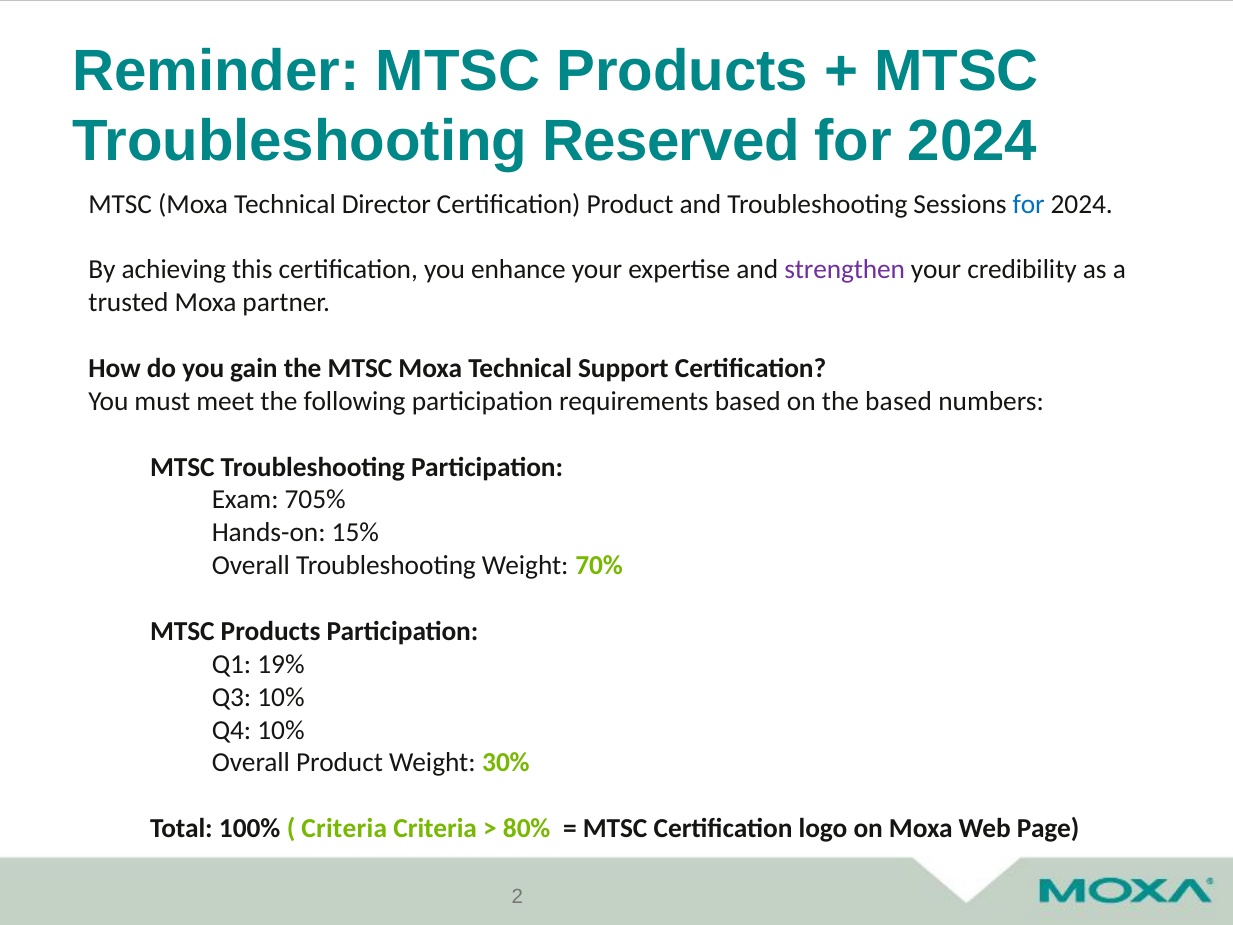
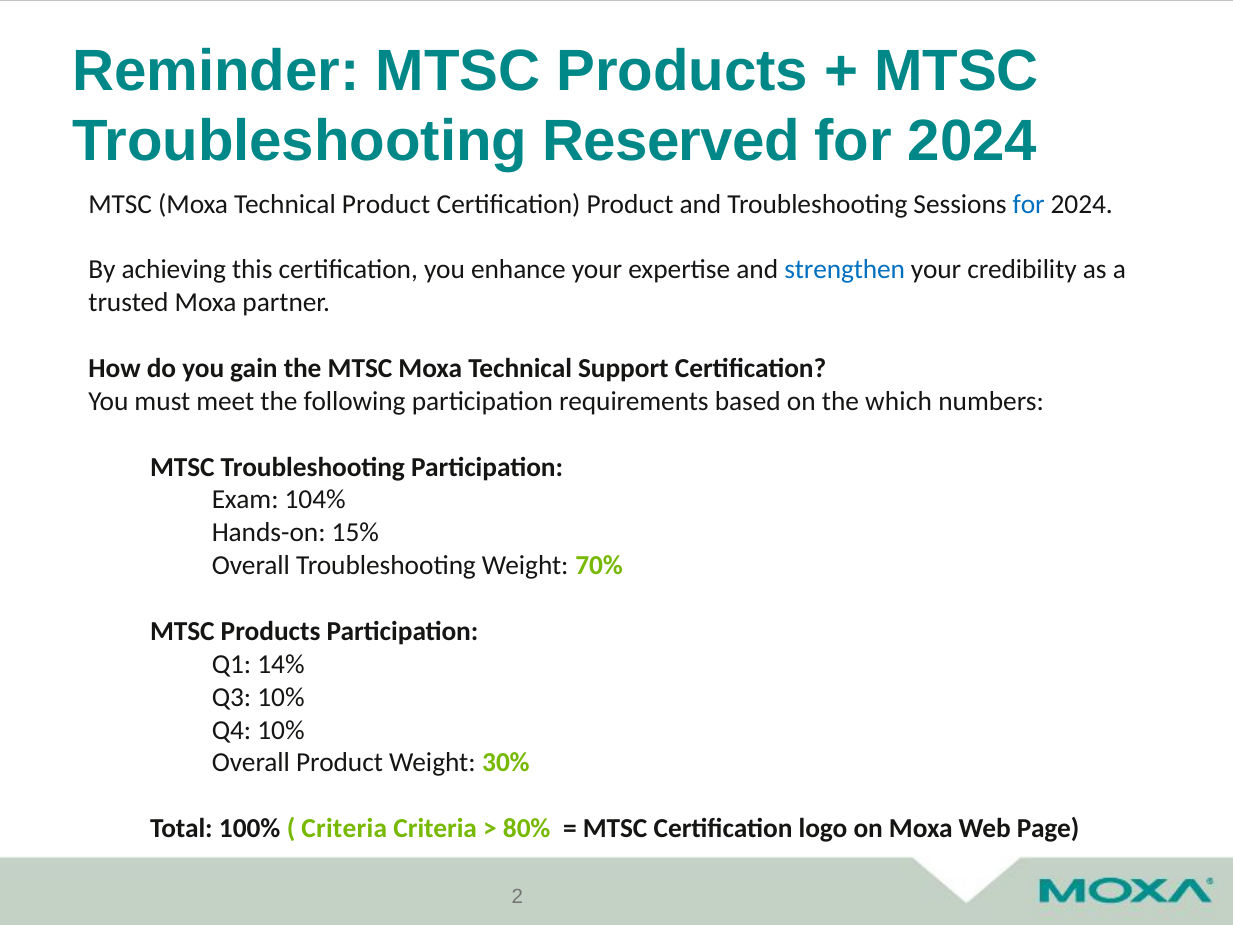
Technical Director: Director -> Product (386, 204)
strengthen colour: purple -> blue (845, 270)
the based: based -> which (899, 401)
705%: 705% -> 104% (315, 500)
19%: 19% -> 14% (281, 664)
